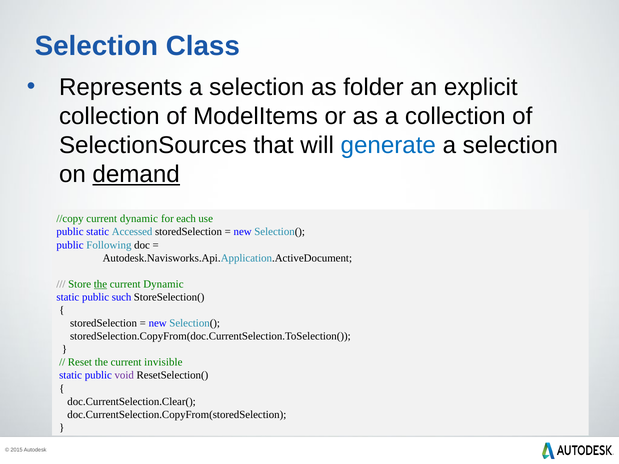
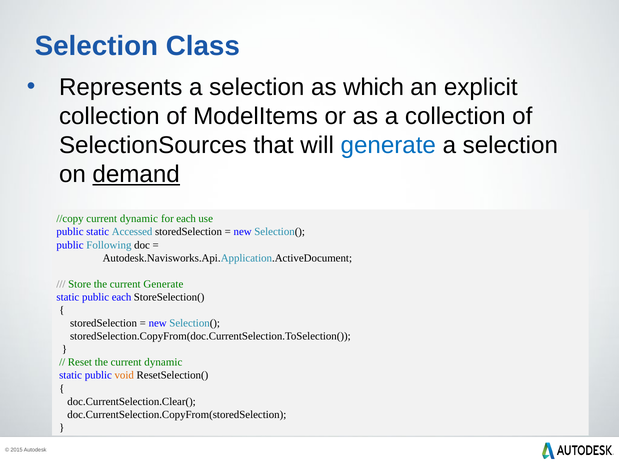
folder: folder -> which (374, 87)
the underline: present -> none (100, 284)
Dynamic: Dynamic -> Generate (163, 284)
public such: such -> each (122, 297)
the current invisible: invisible -> dynamic (163, 362)
void colour: purple -> orange (124, 376)
